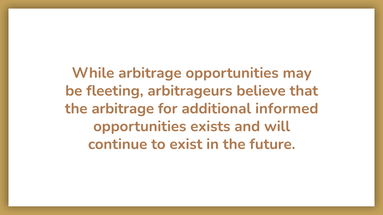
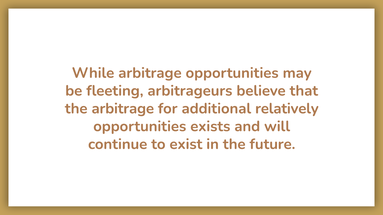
informed: informed -> relatively (287, 109)
